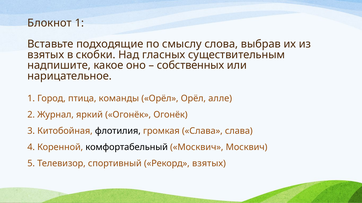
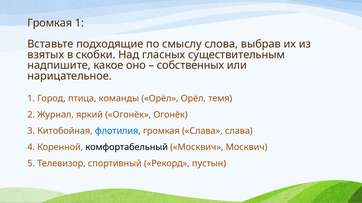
Блокнот: Блокнот -> Громкая (50, 23)
алле: алле -> темя (220, 99)
флотилия colour: black -> blue (118, 131)
Рекорд взятых: взятых -> пустын (209, 164)
